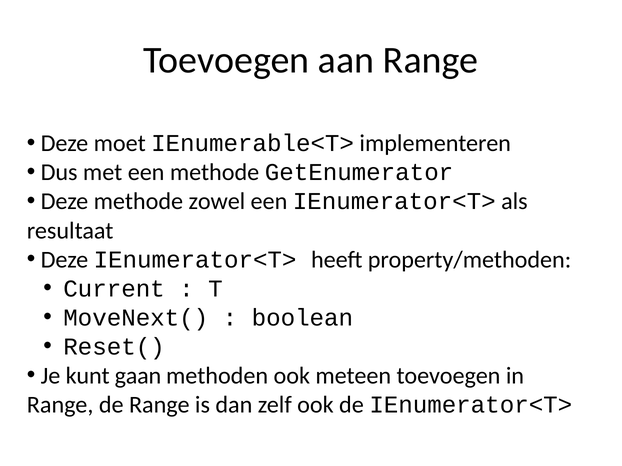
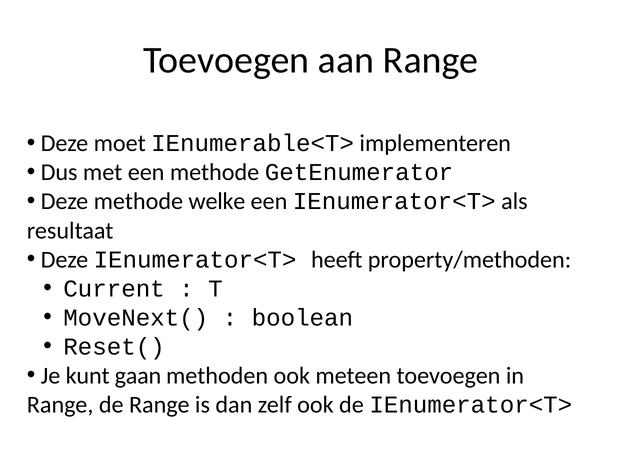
zowel: zowel -> welke (217, 202)
